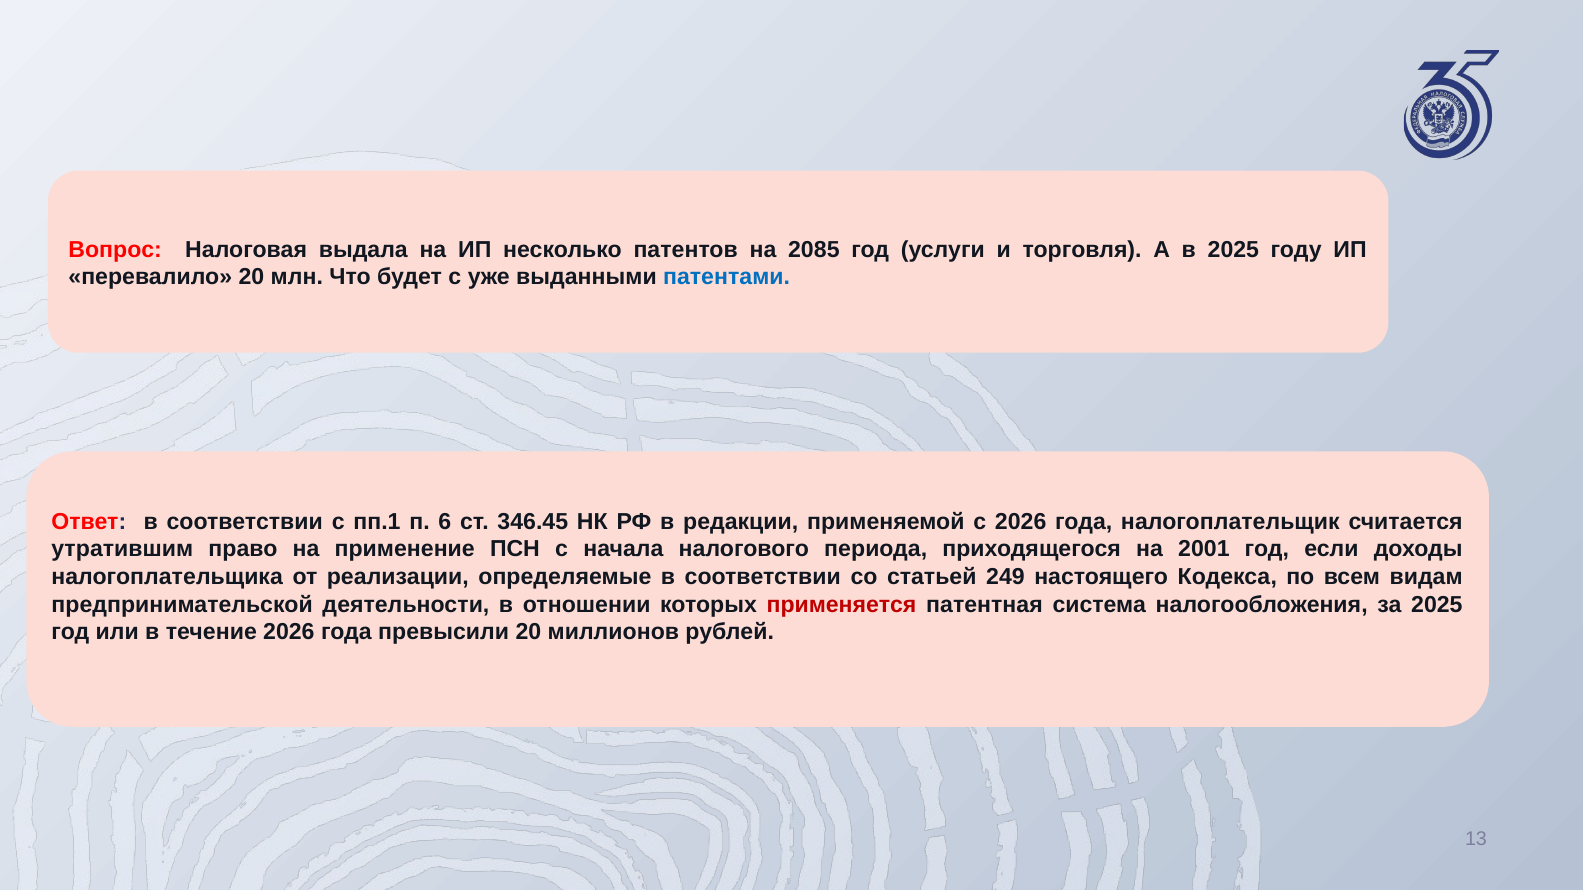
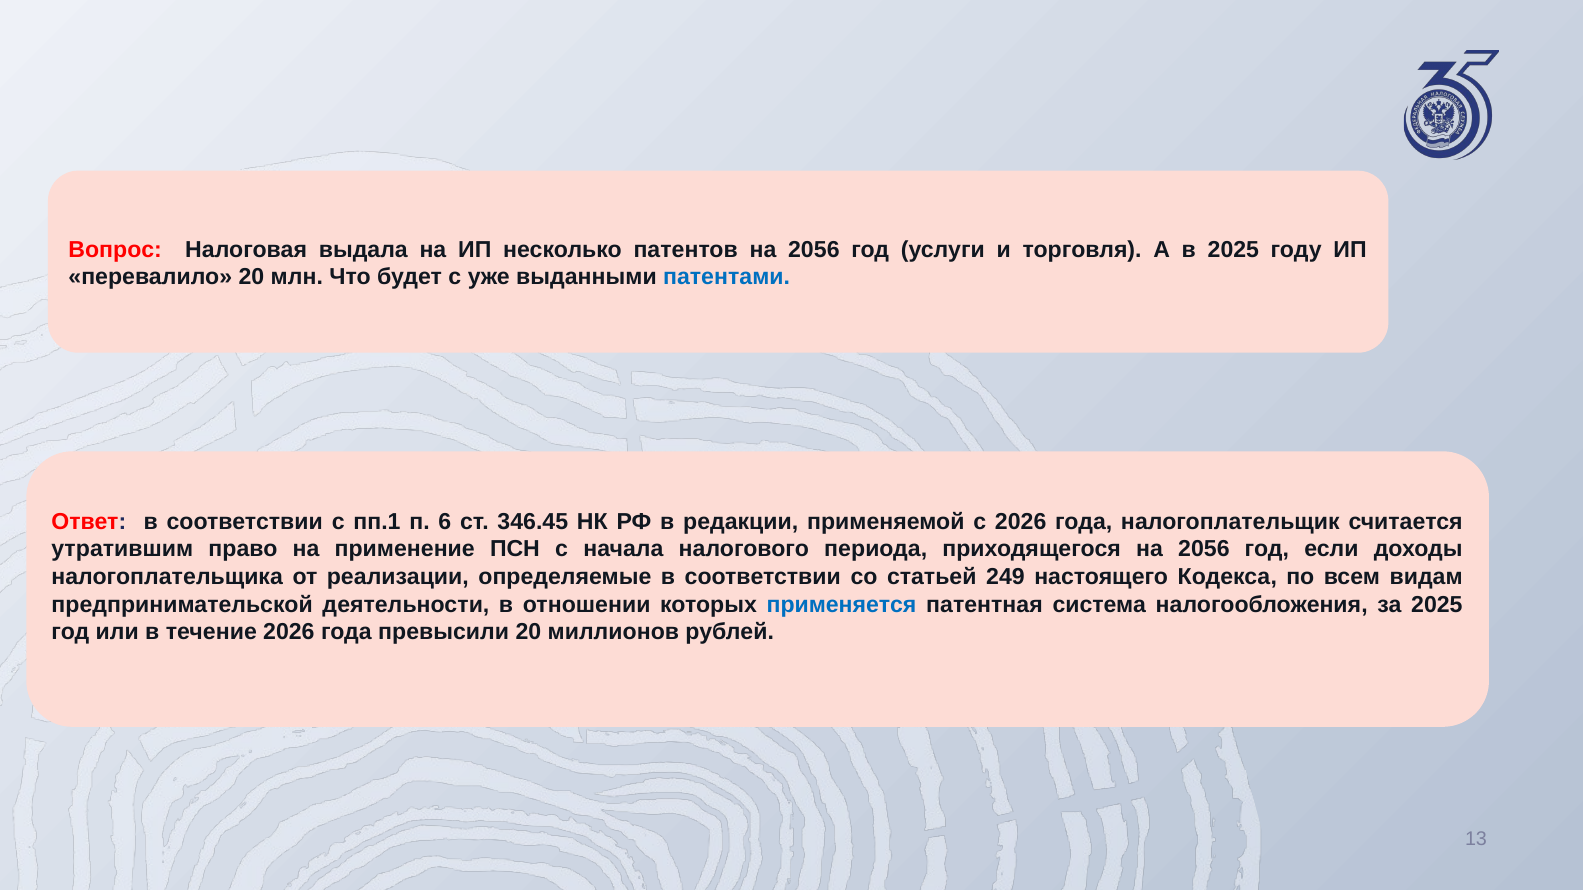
патентов на 2085: 2085 -> 2056 (814, 250)
приходящегося на 2001: 2001 -> 2056 (1204, 549)
применяется colour: red -> blue (842, 605)
